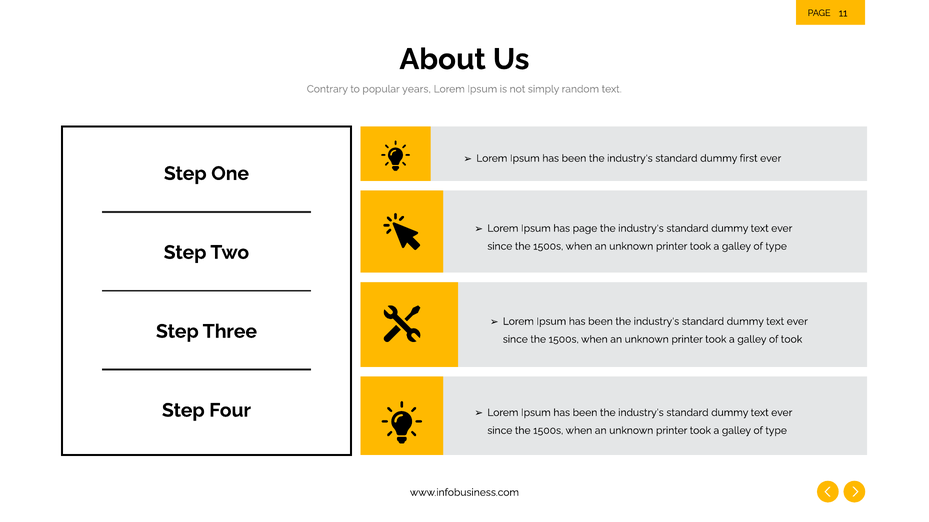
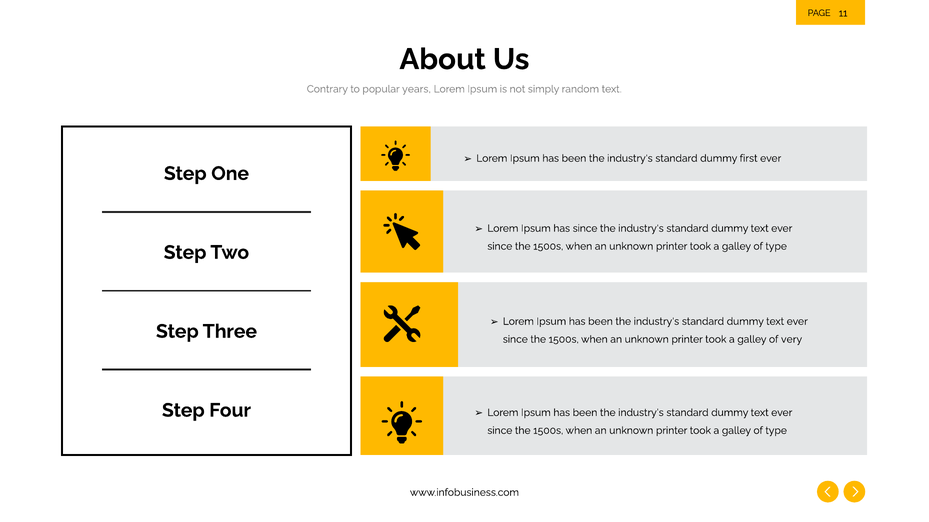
has page: page -> since (585, 229)
of took: took -> very (792, 340)
